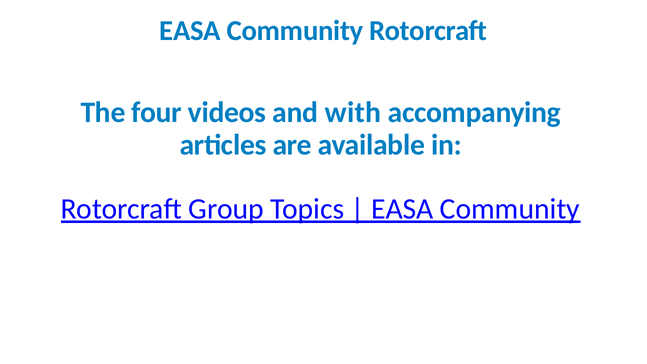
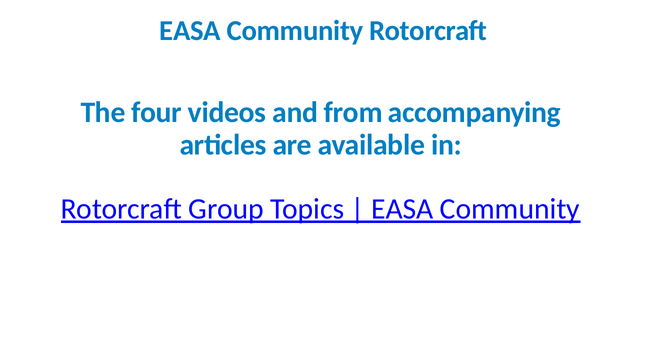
with: with -> from (353, 113)
